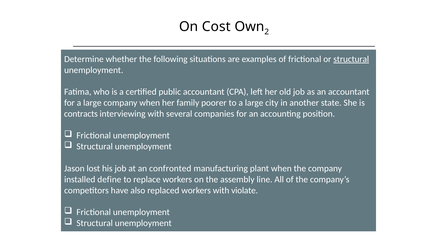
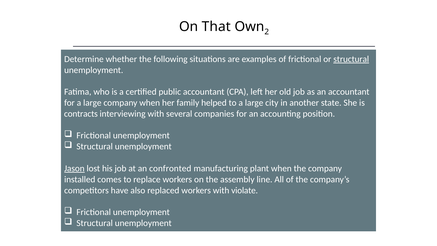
Cost: Cost -> That (216, 27)
poorer: poorer -> helped (214, 103)
Jason underline: none -> present (74, 168)
define: define -> comes (109, 179)
